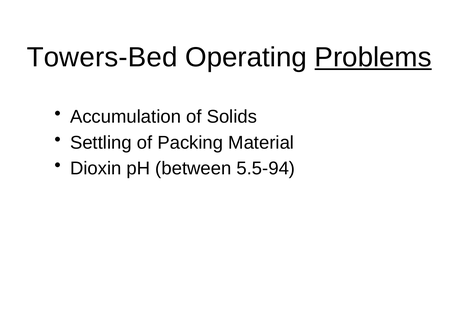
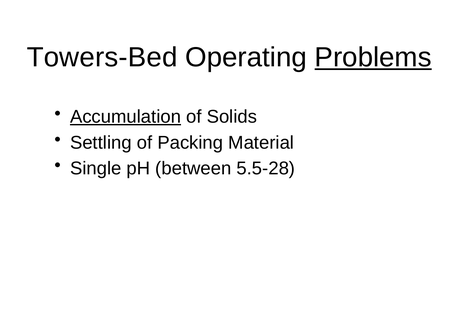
Accumulation underline: none -> present (126, 117)
Dioxin: Dioxin -> Single (96, 169)
5.5-94: 5.5-94 -> 5.5-28 (266, 169)
